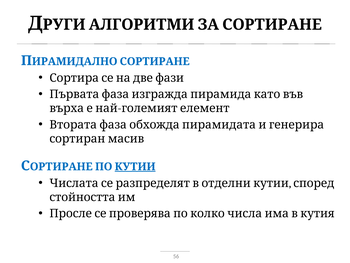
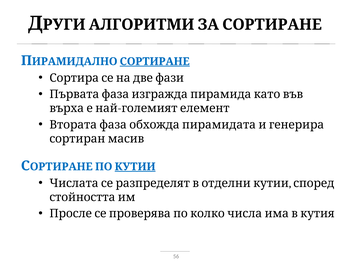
СОРТИРАНЕ underline: none -> present (155, 61)
